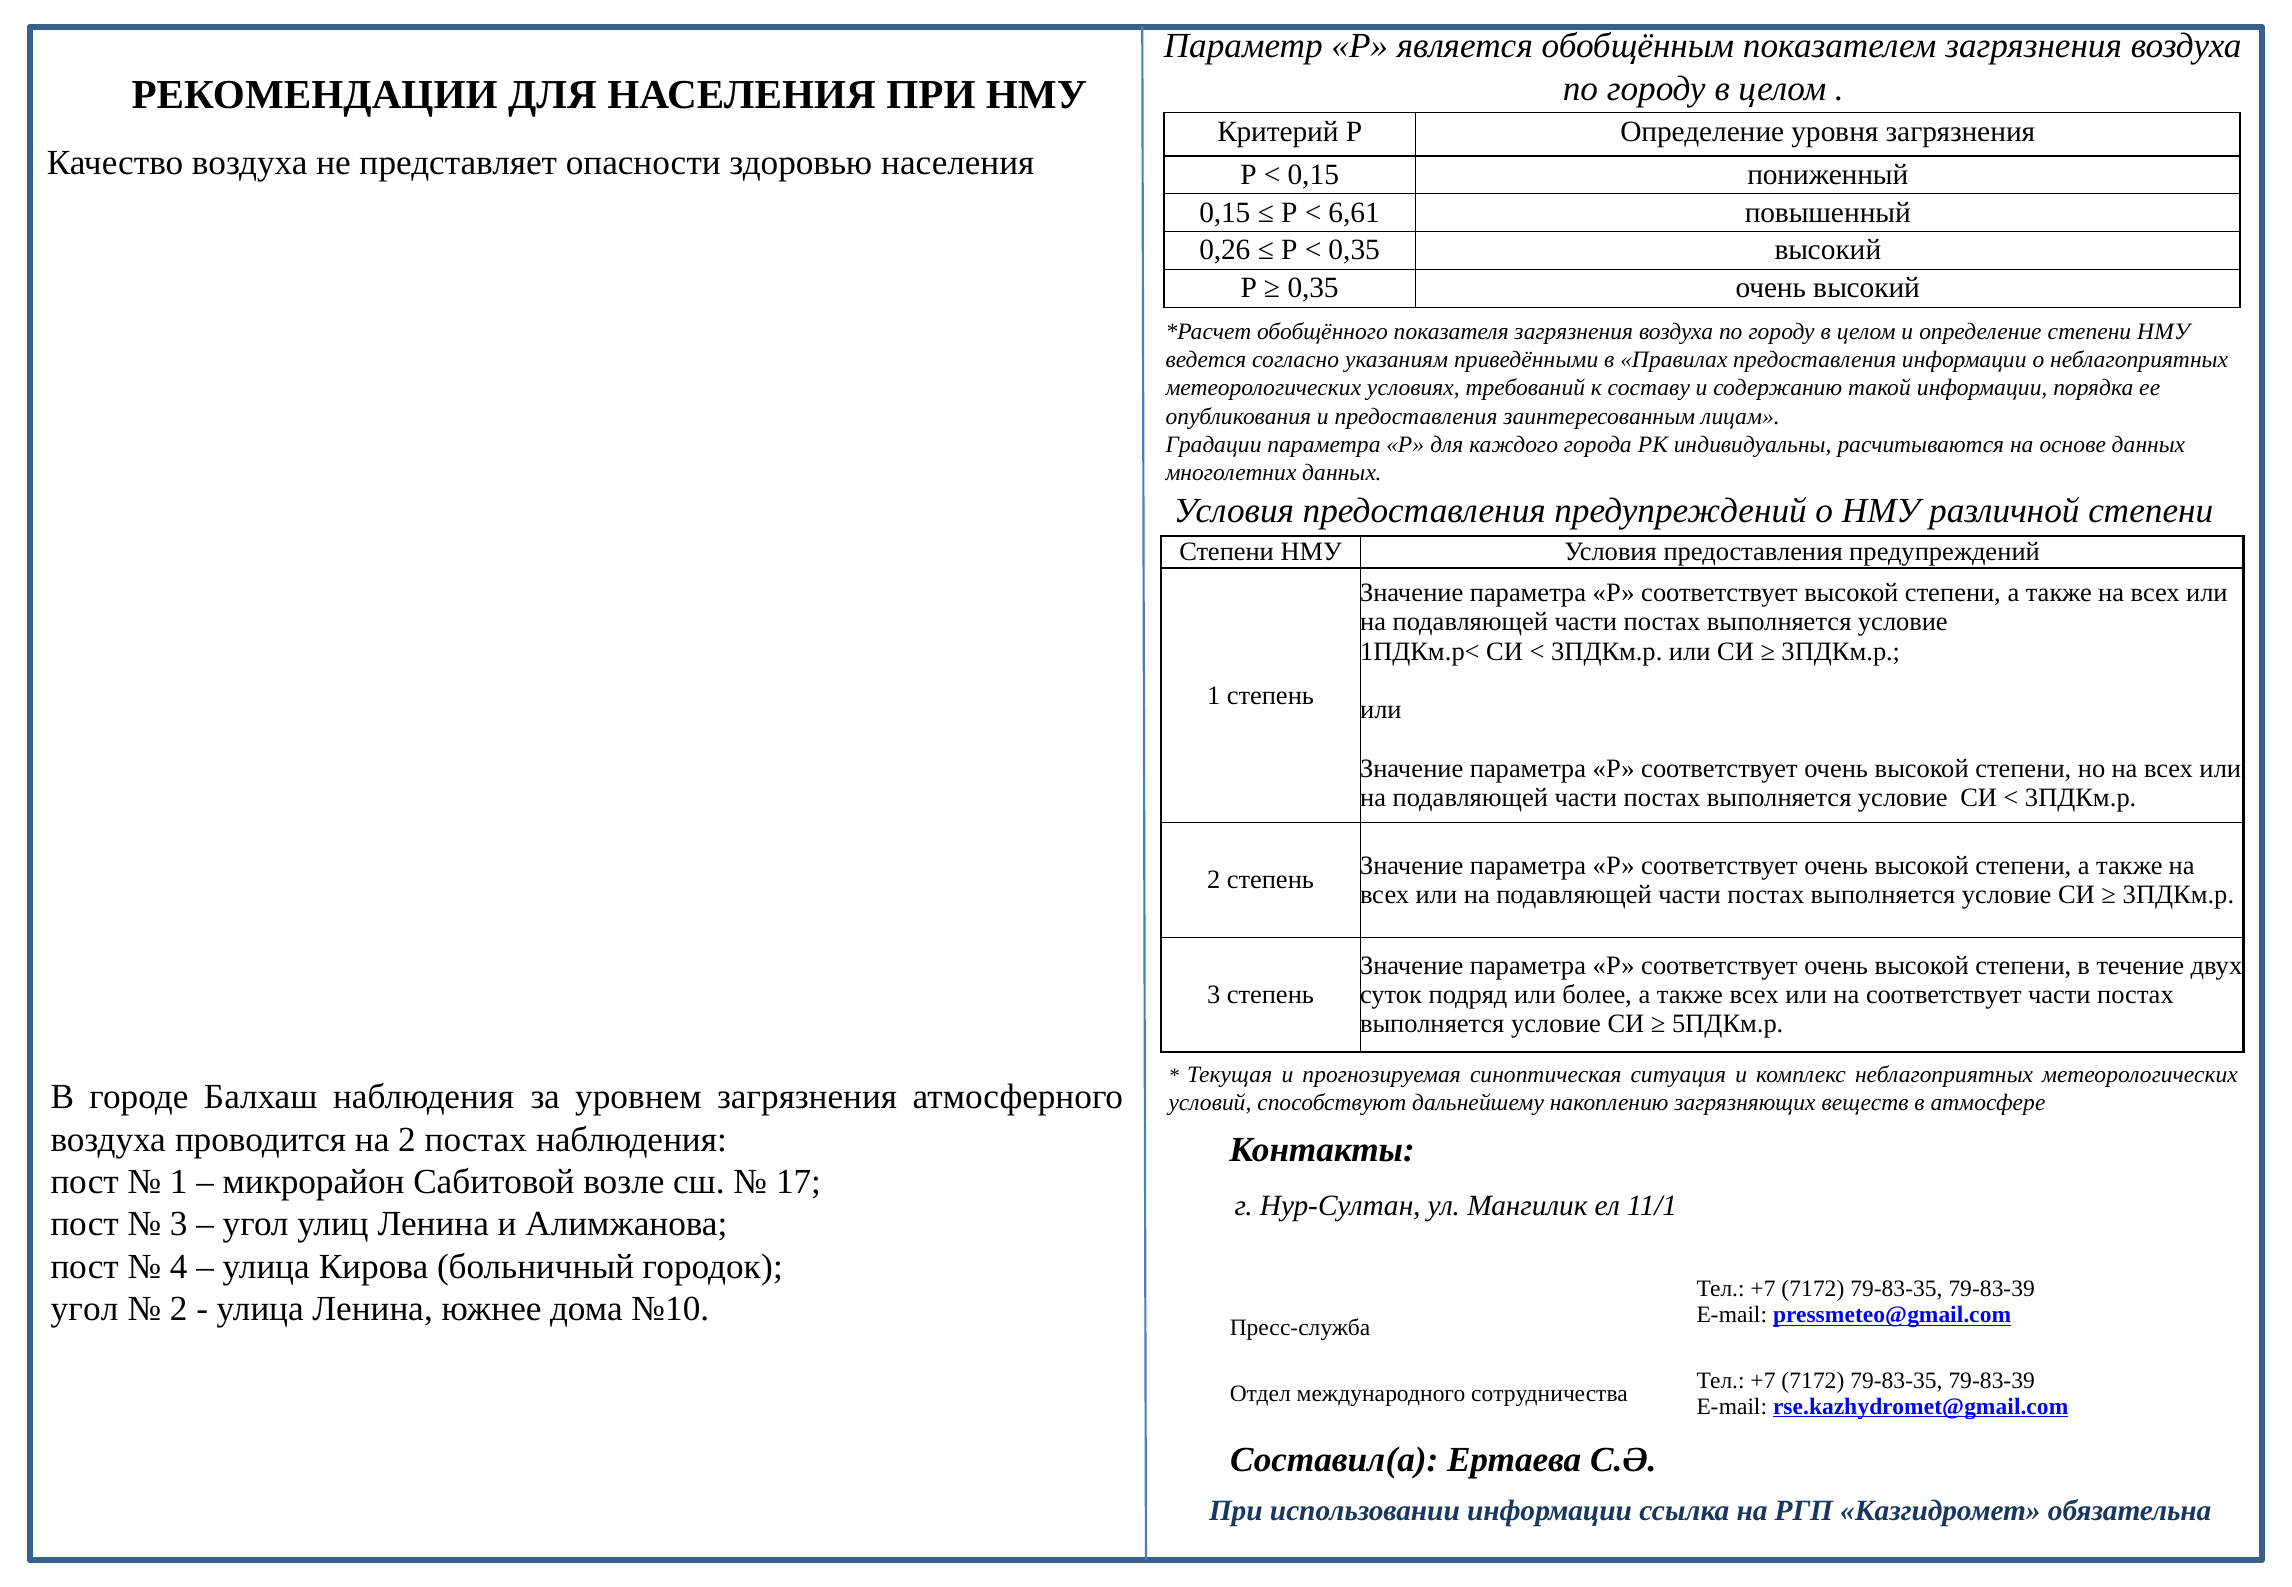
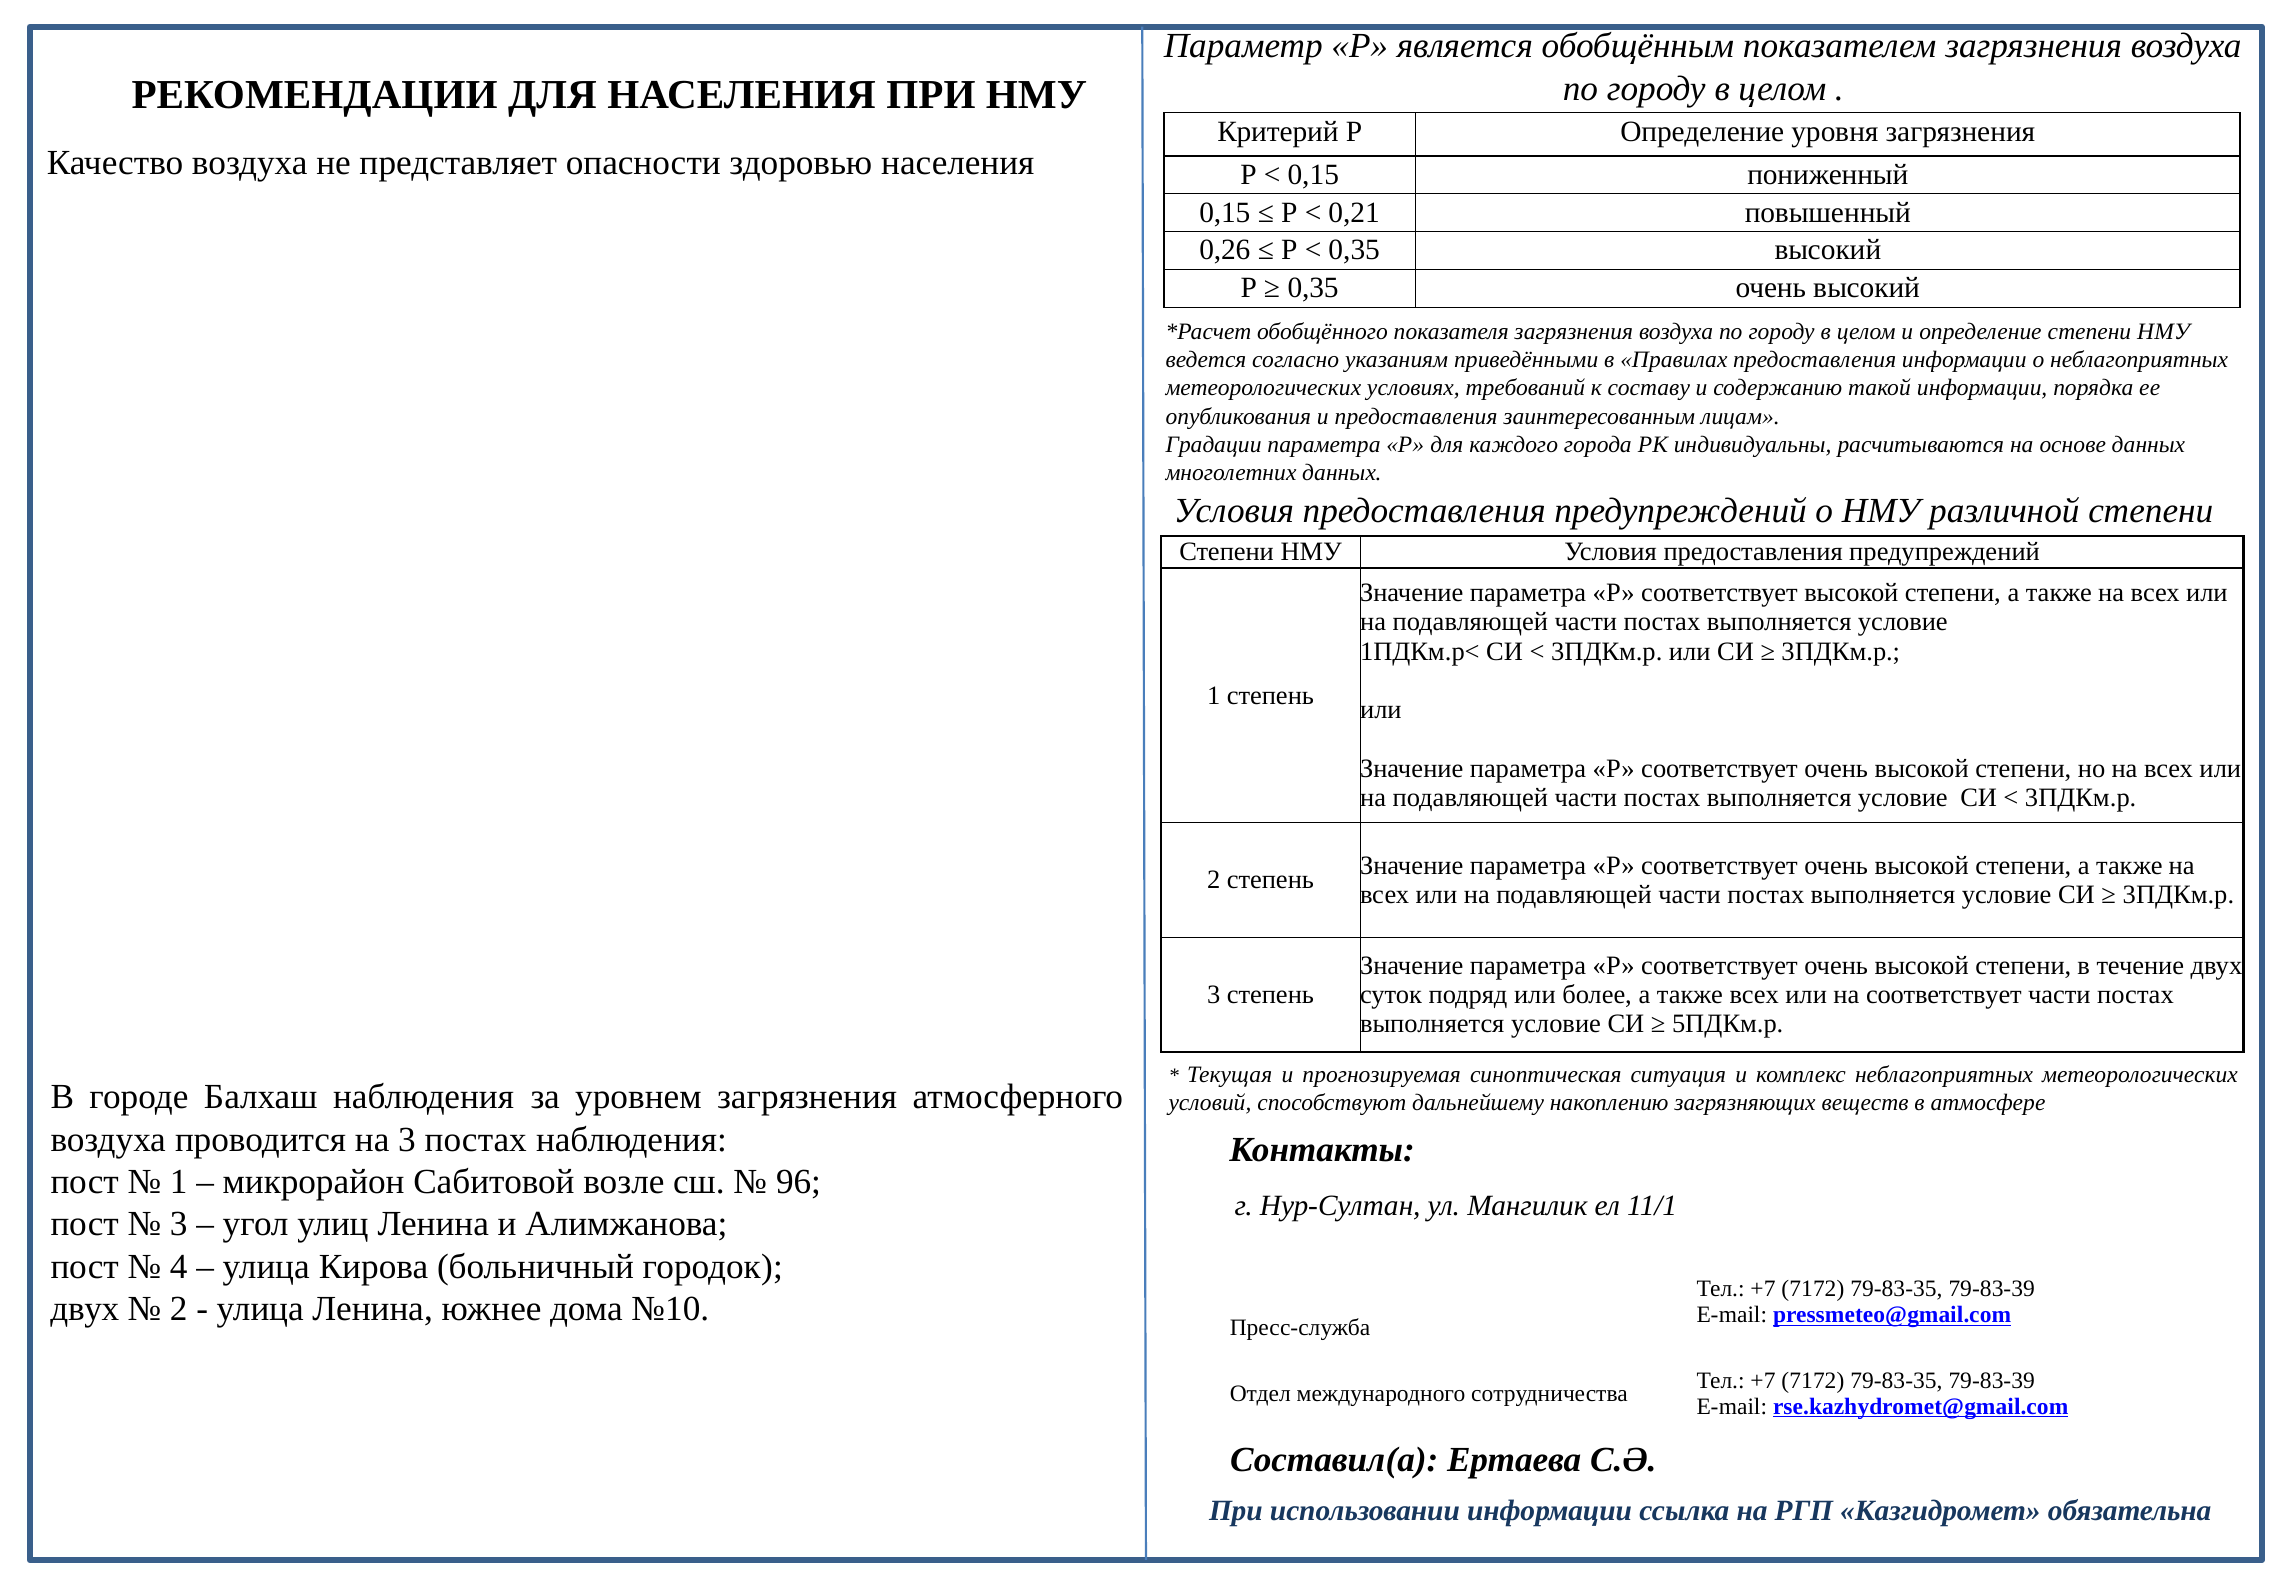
6,61: 6,61 -> 0,21 (1354, 212)
на 2: 2 -> 3 (407, 1139)
17: 17 -> 96 (798, 1182)
угол: угол -> двух (85, 1309)
